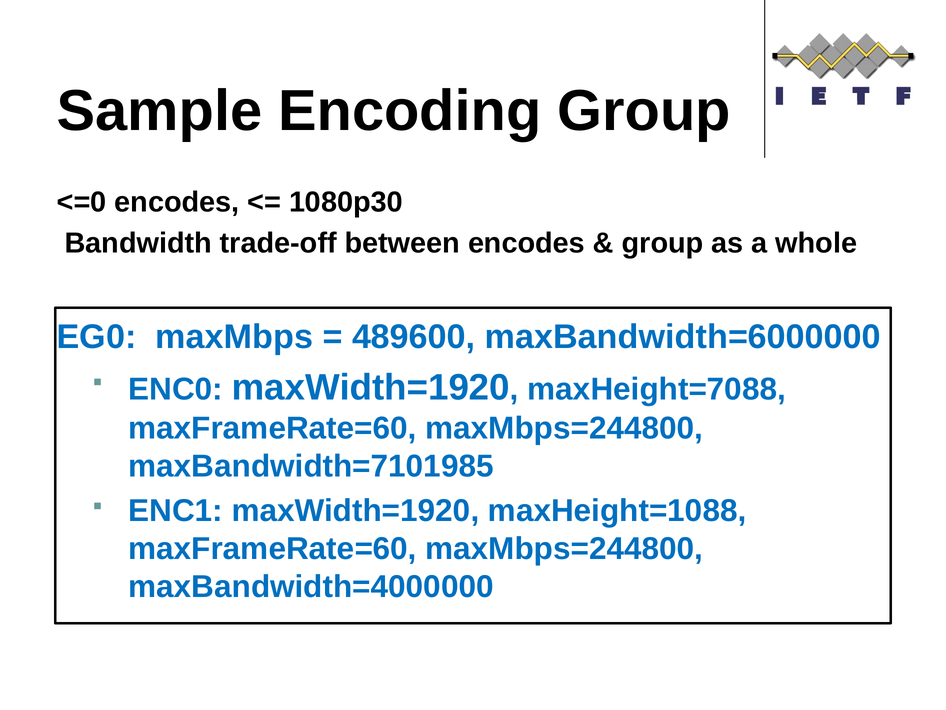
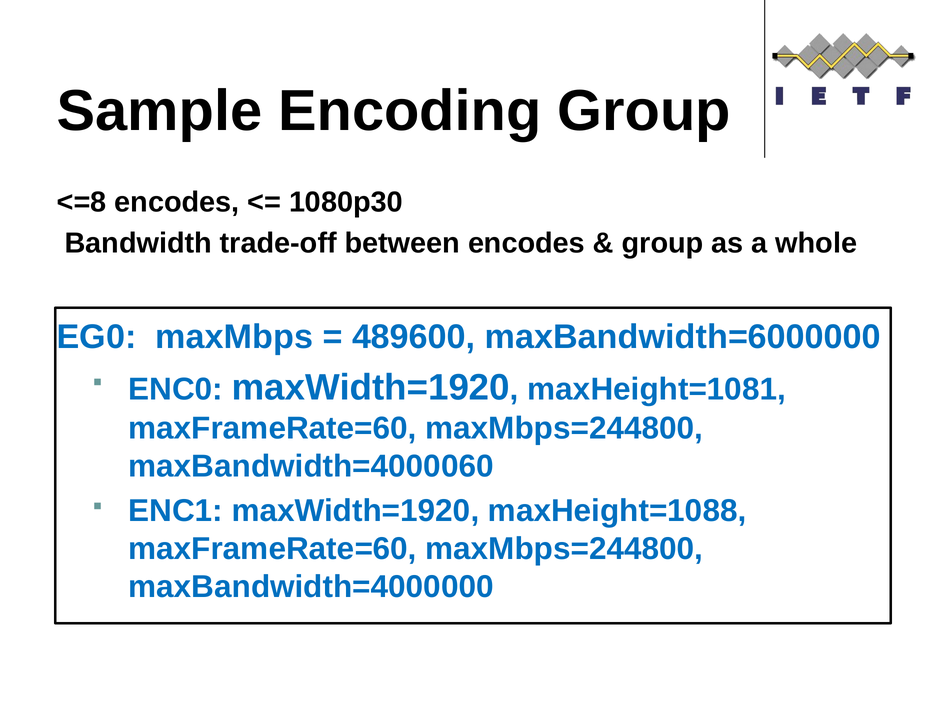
<=0: <=0 -> <=8 (82, 202)
maxHeight=7088: maxHeight=7088 -> maxHeight=1081 (657, 389)
maxBandwidth=7101985: maxBandwidth=7101985 -> maxBandwidth=4000060 (311, 466)
